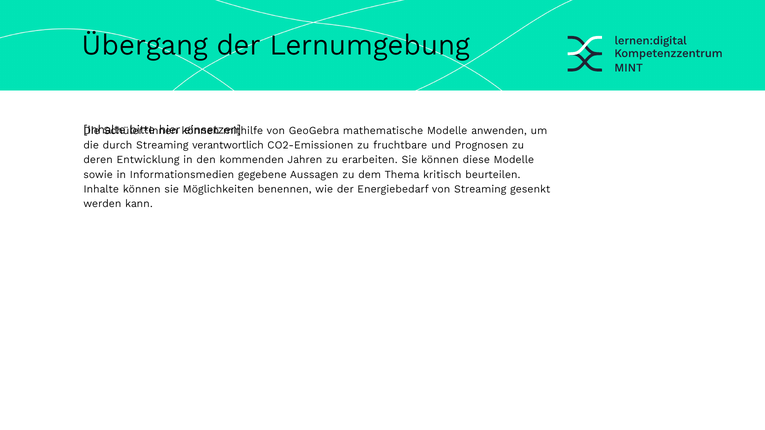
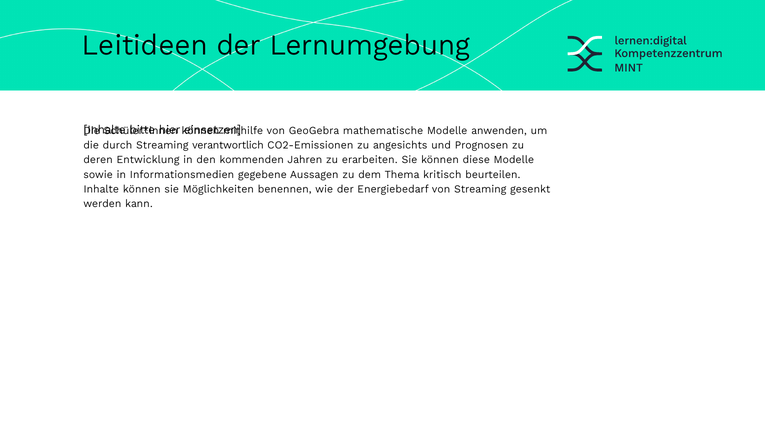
Übergang: Übergang -> Leitideen (145, 45)
fruchtbare: fruchtbare -> angesichts (400, 145)
